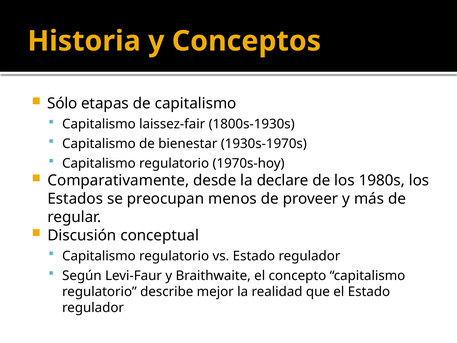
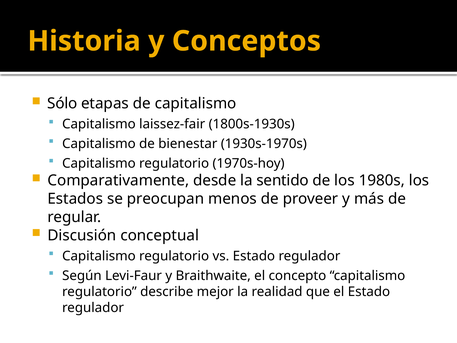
declare: declare -> sentido (283, 180)
